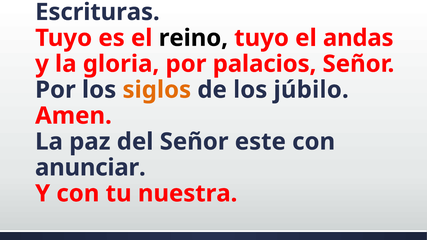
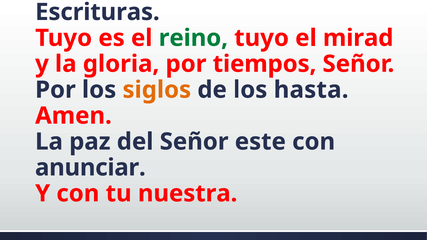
reino colour: black -> green (193, 38)
andas: andas -> mirad (358, 38)
palacios: palacios -> tiempos (265, 64)
júbilo: júbilo -> hasta (311, 90)
